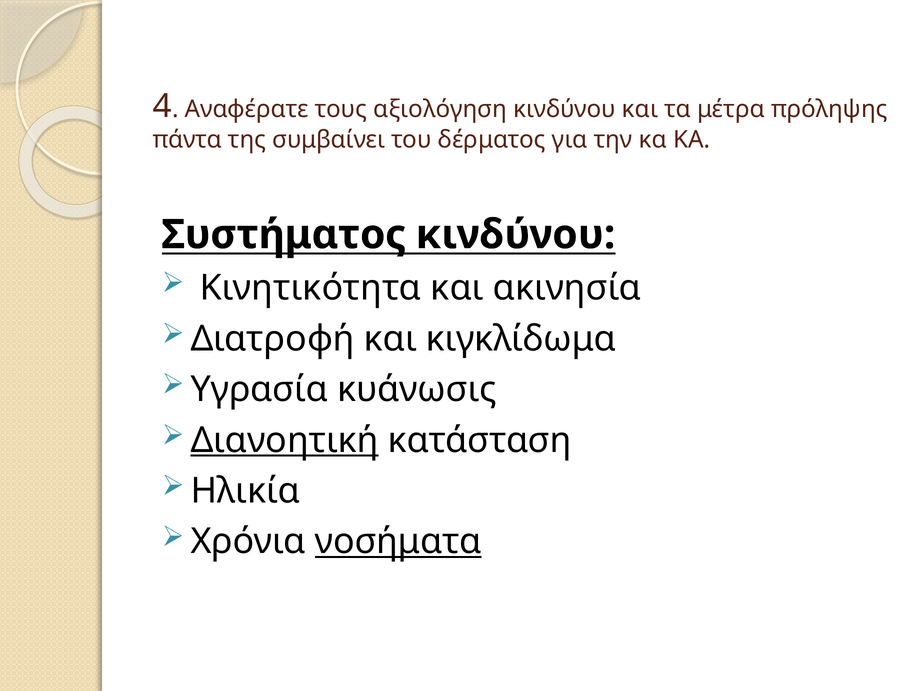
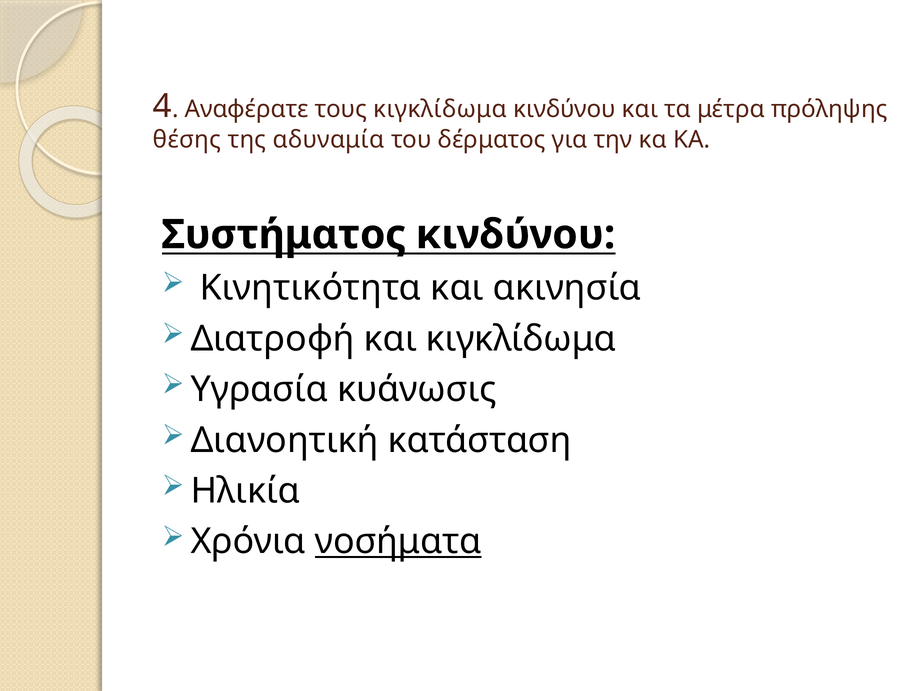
τους αξιολόγηση: αξιολόγηση -> κιγκλίδωμα (440, 109)
πάντα: πάντα -> θέσης (187, 140)
συμβαίνει: συμβαίνει -> αδυναμία (329, 140)
Διανοητική underline: present -> none (285, 440)
